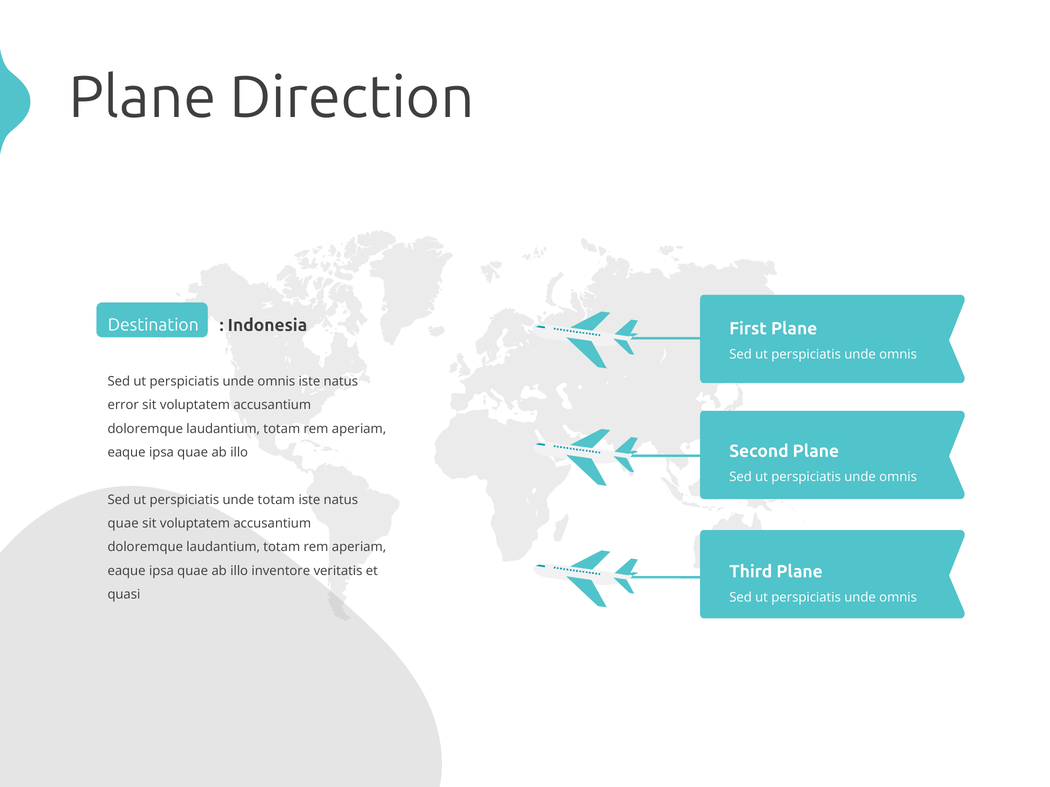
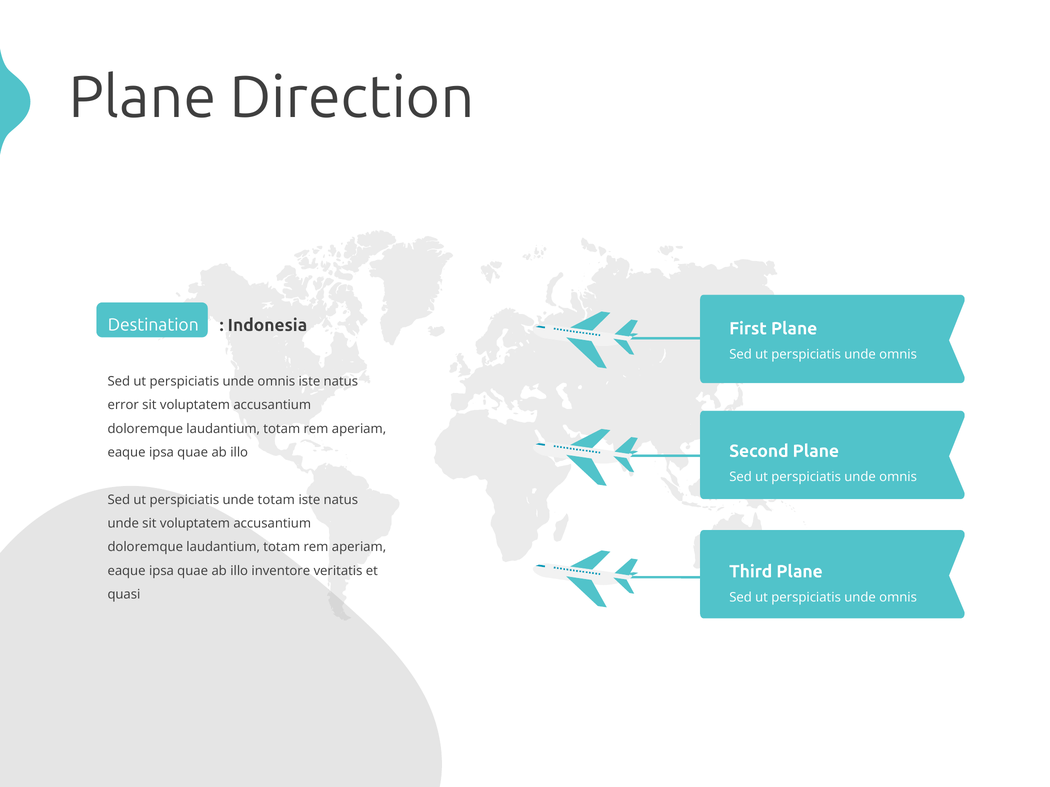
quae: quae -> unde (123, 524)
